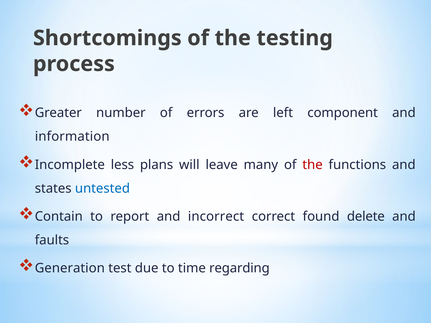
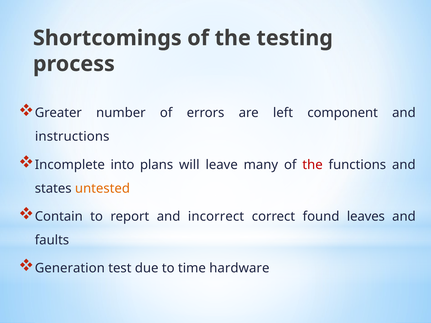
information: information -> instructions (72, 137)
less: less -> into (122, 165)
untested colour: blue -> orange (102, 189)
delete: delete -> leaves (366, 217)
regarding: regarding -> hardware (239, 268)
